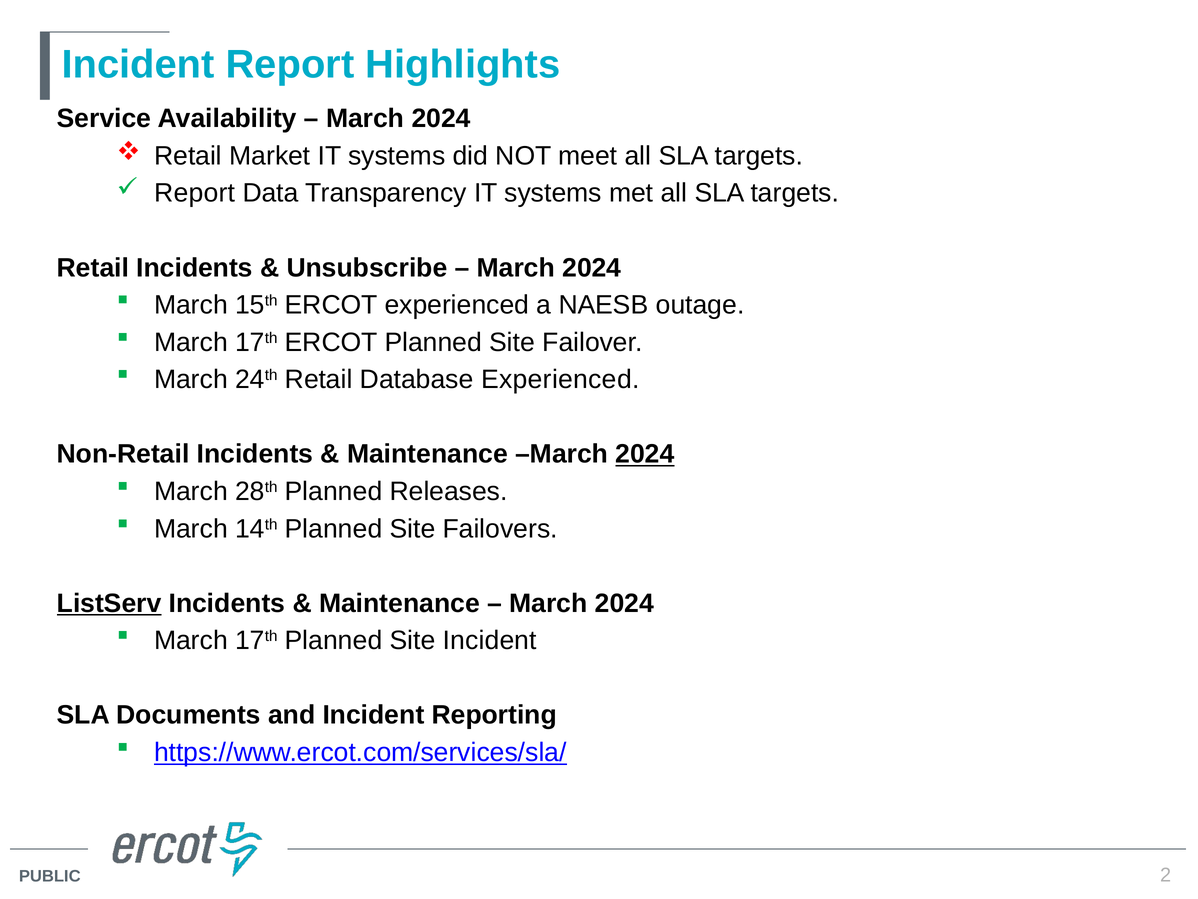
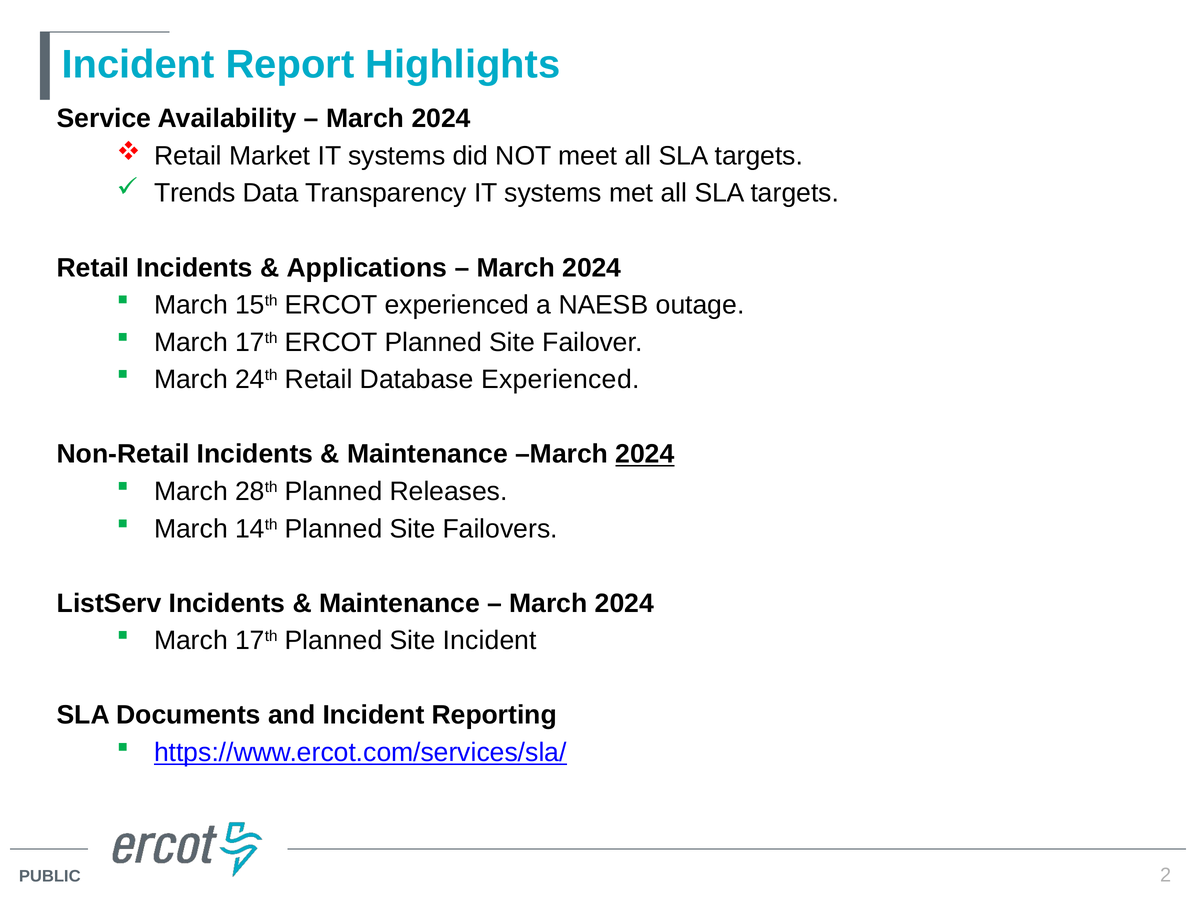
Report: Report -> Trends (195, 193)
Unsubscribe: Unsubscribe -> Applications (367, 268)
ListServ underline: present -> none (109, 603)
